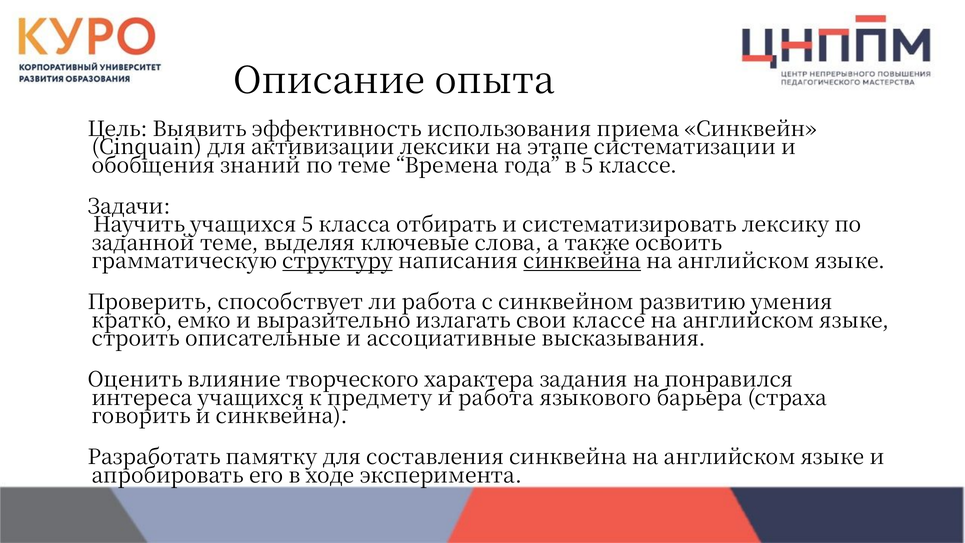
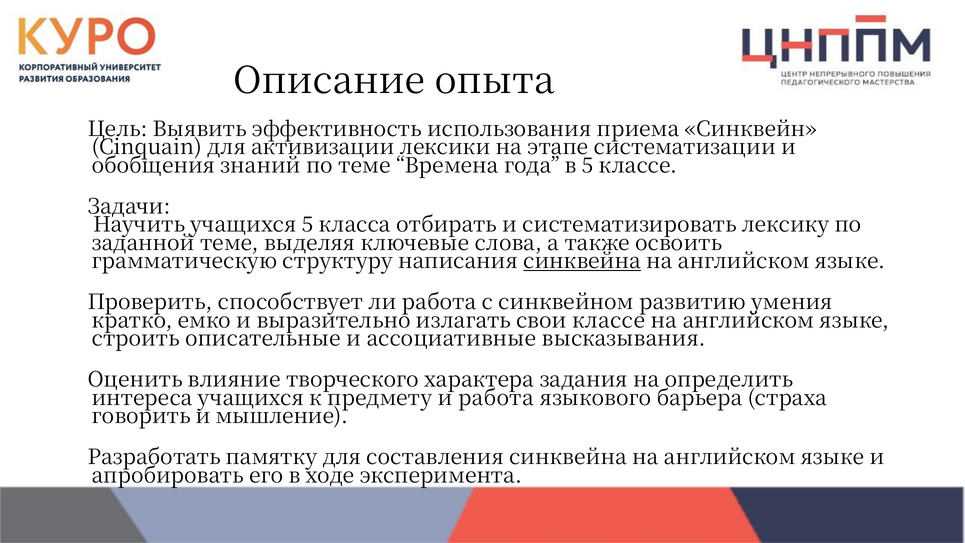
структуру underline: present -> none (338, 261)
понравился: понравился -> определить (729, 380)
и синквейна: синквейна -> мышление (282, 416)
